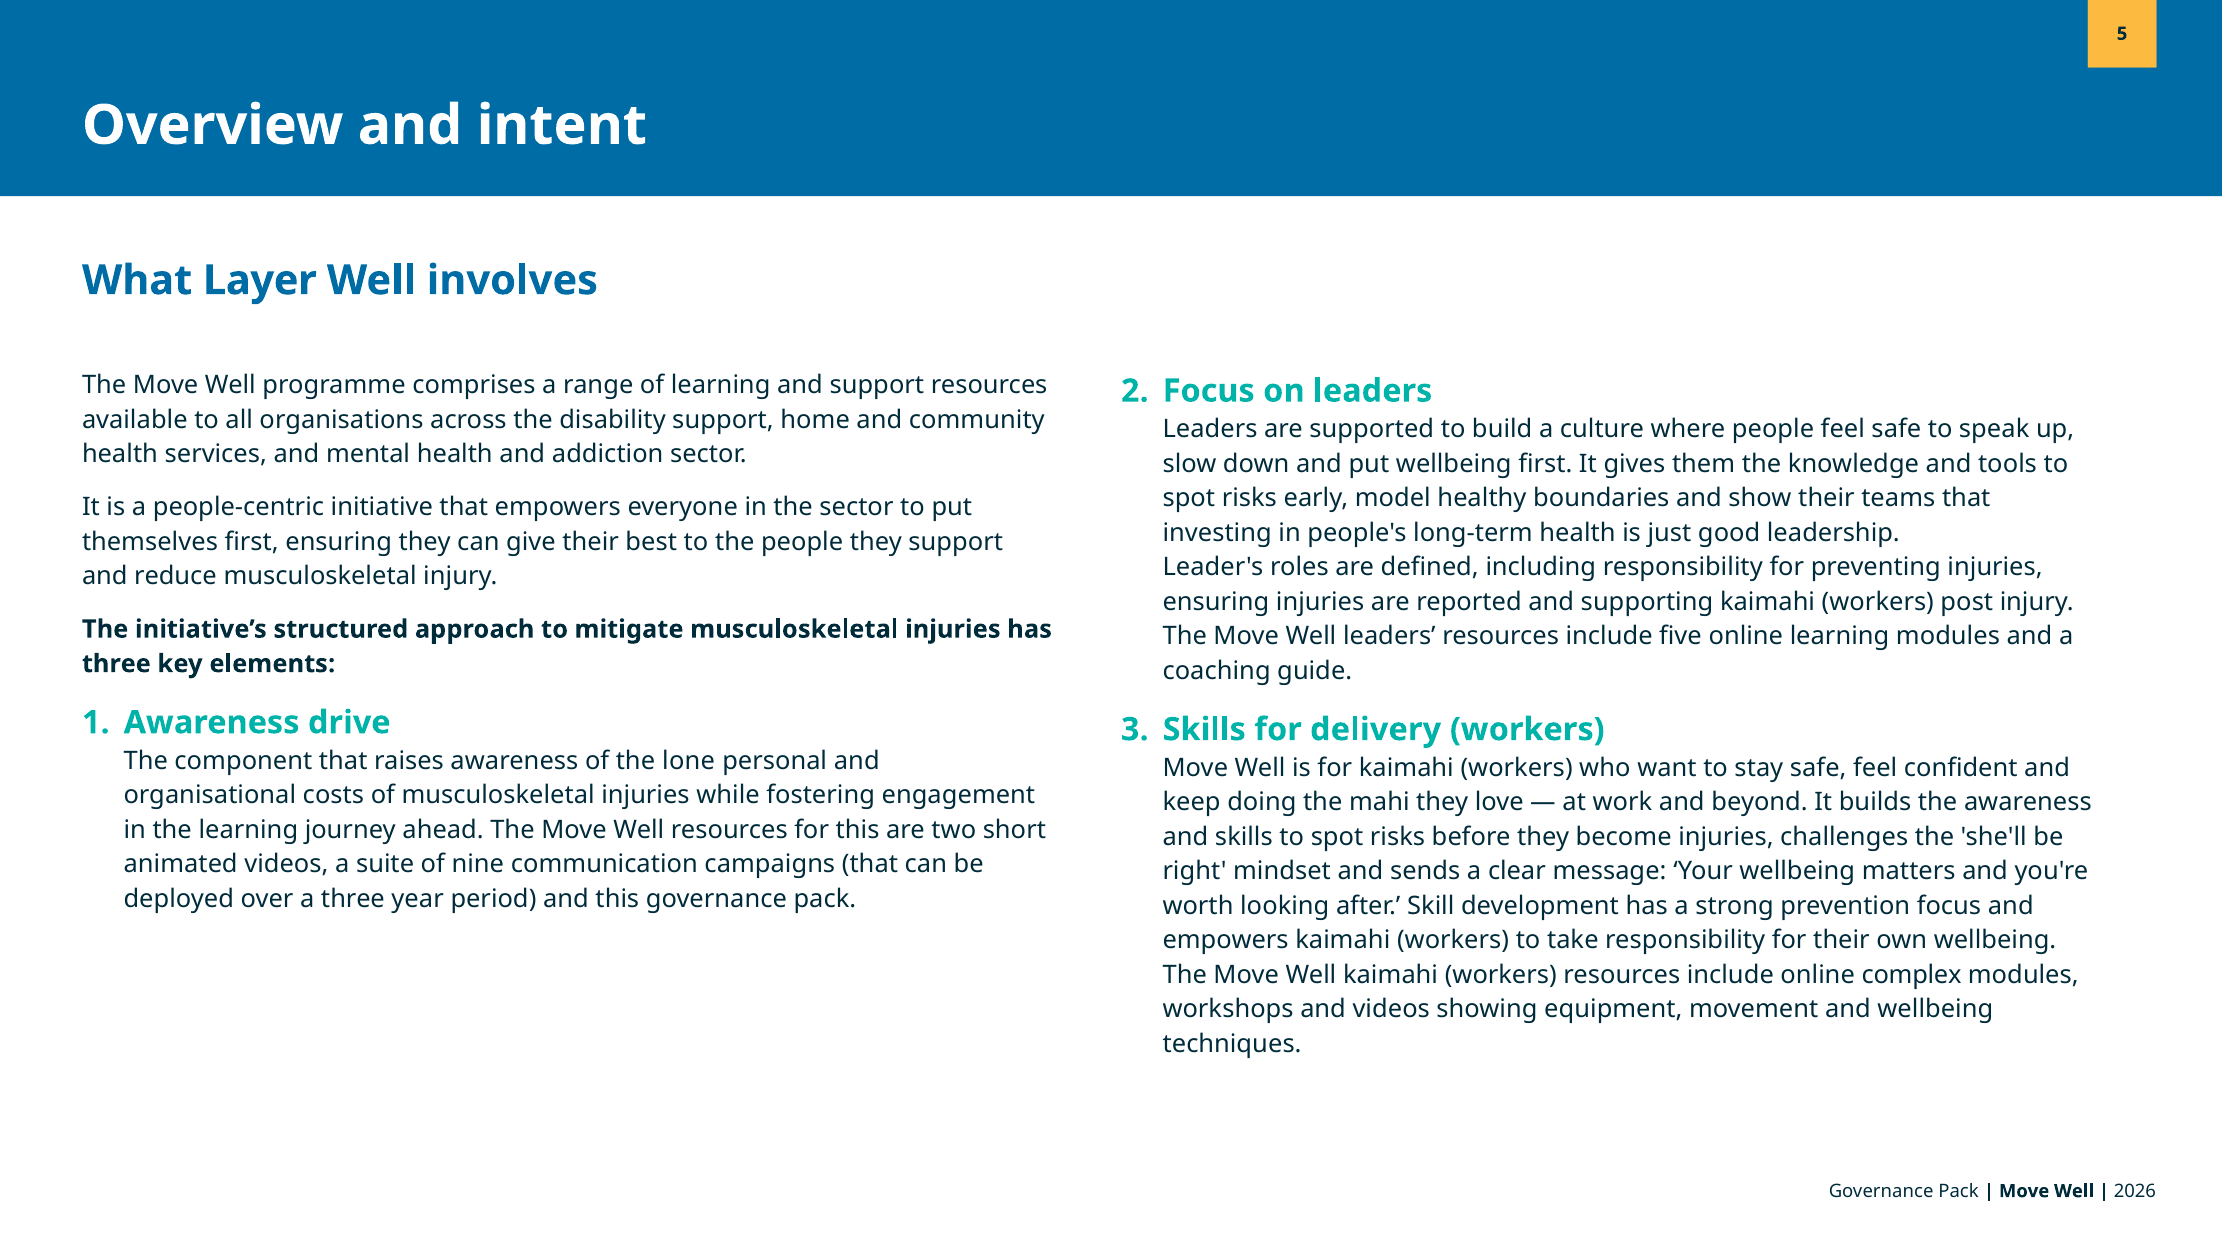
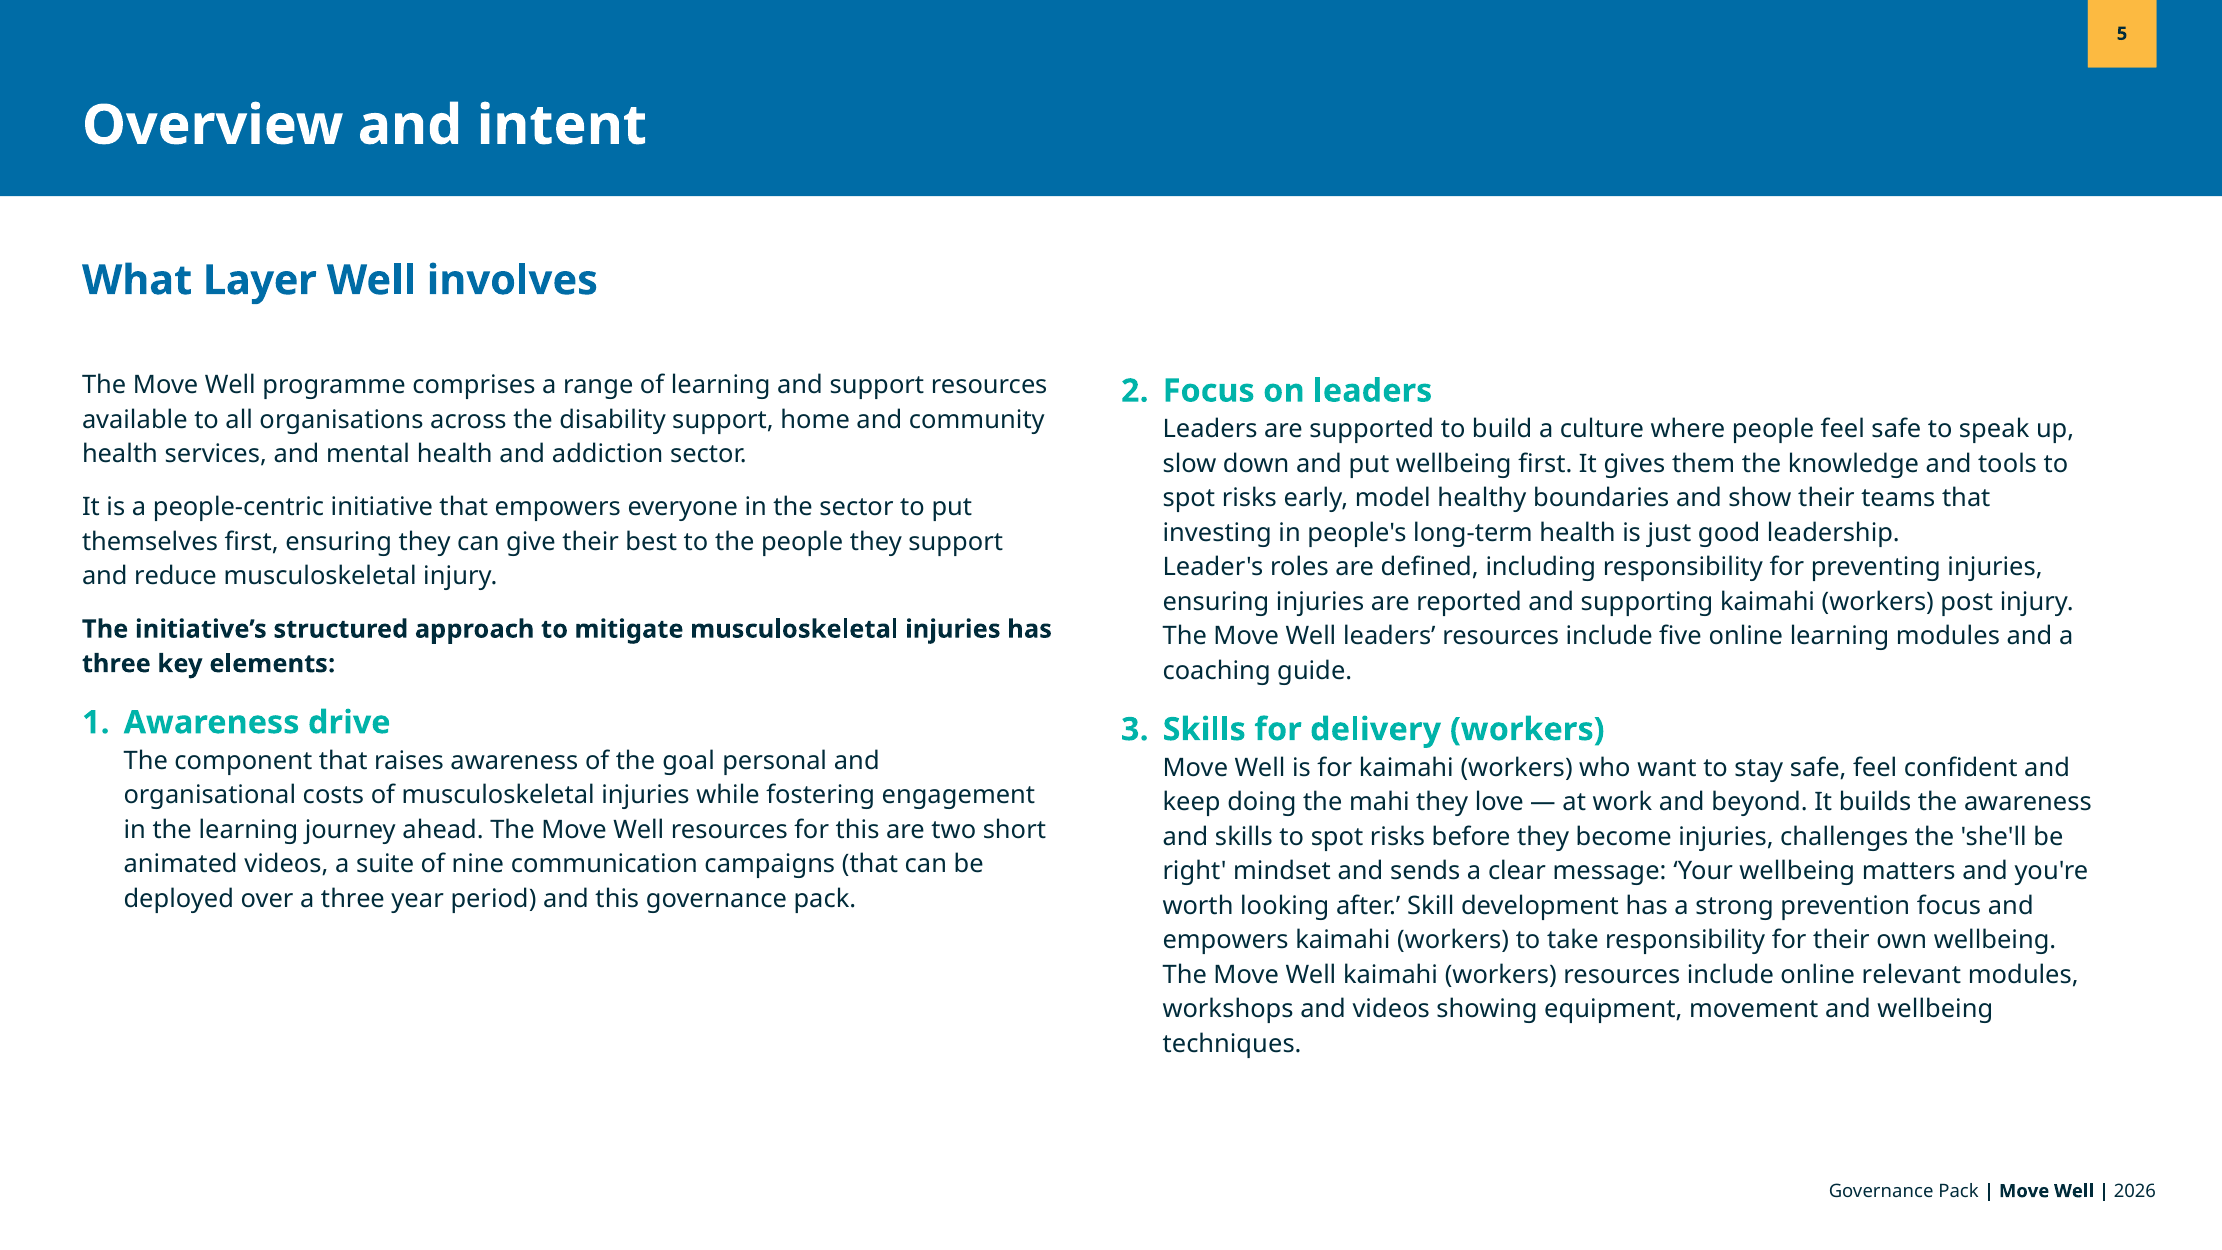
lone: lone -> goal (689, 761)
complex: complex -> relevant (1911, 975)
